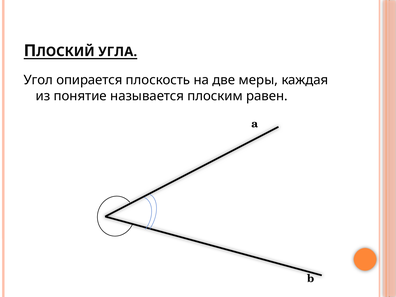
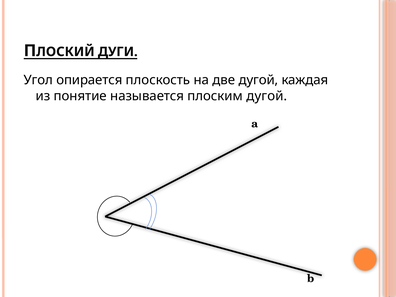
УГЛА: УГЛА -> ДУГИ (118, 52)
две меры: меры -> дугой (258, 80)
плоским равен: равен -> дугой (267, 96)
